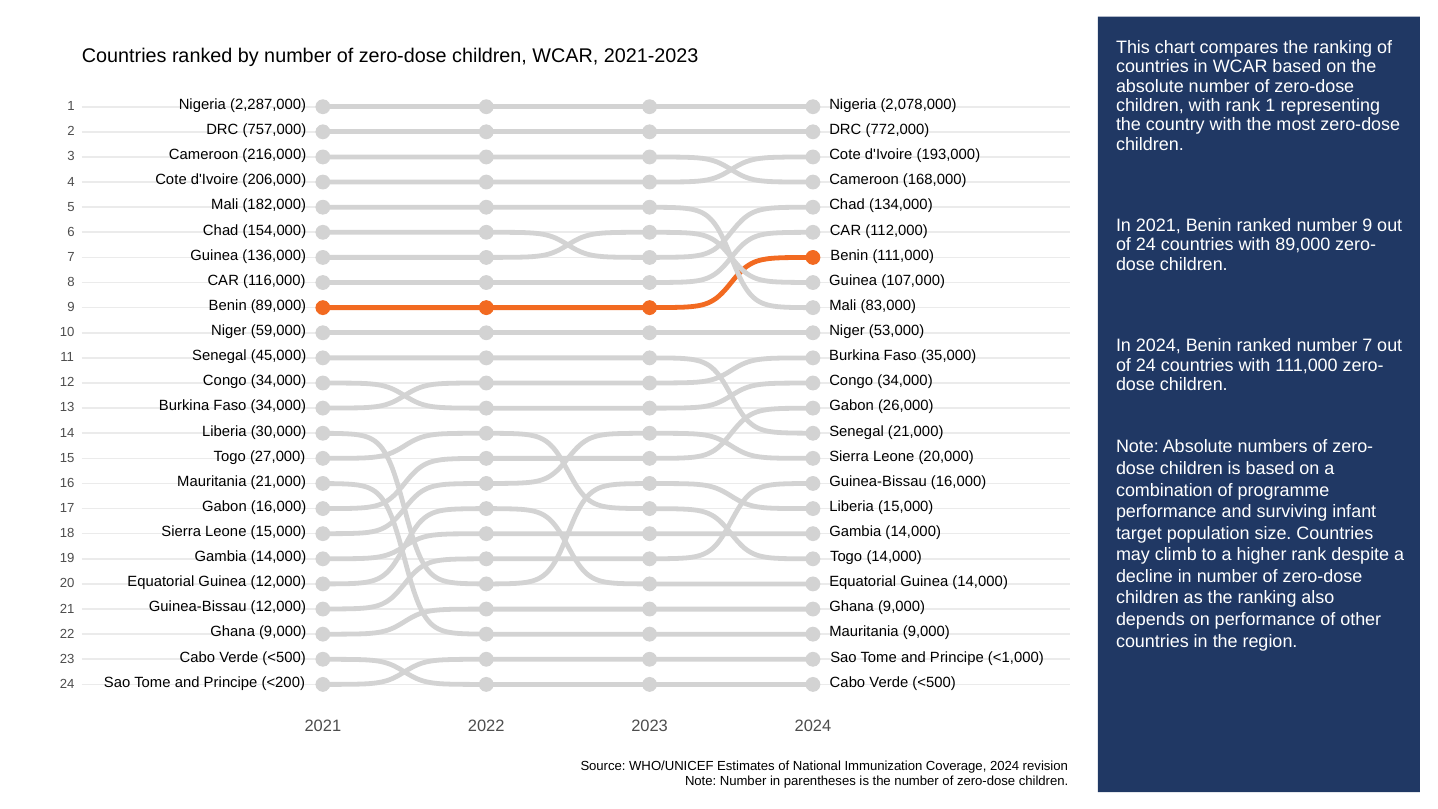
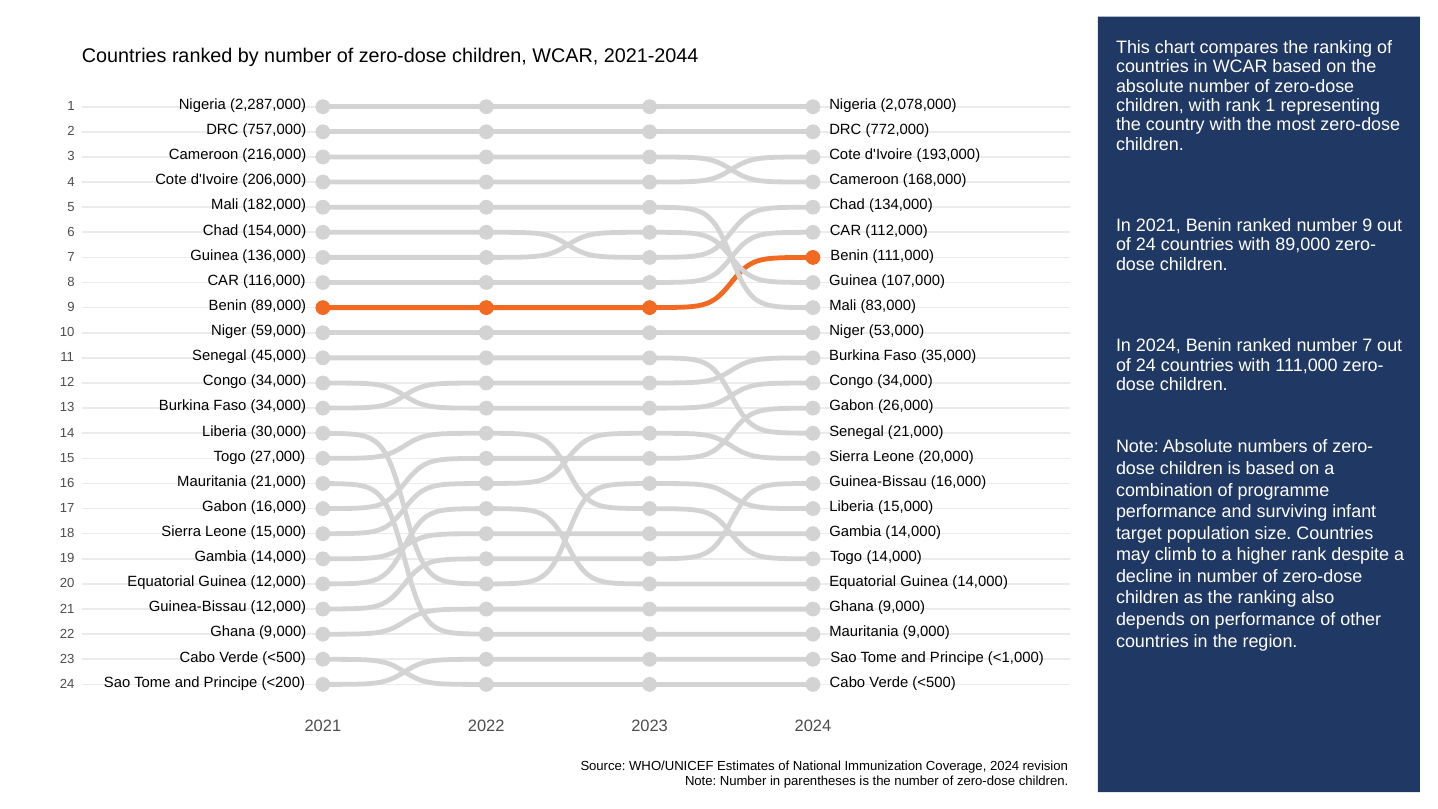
2021-2023: 2021-2023 -> 2021-2044 (651, 56)
